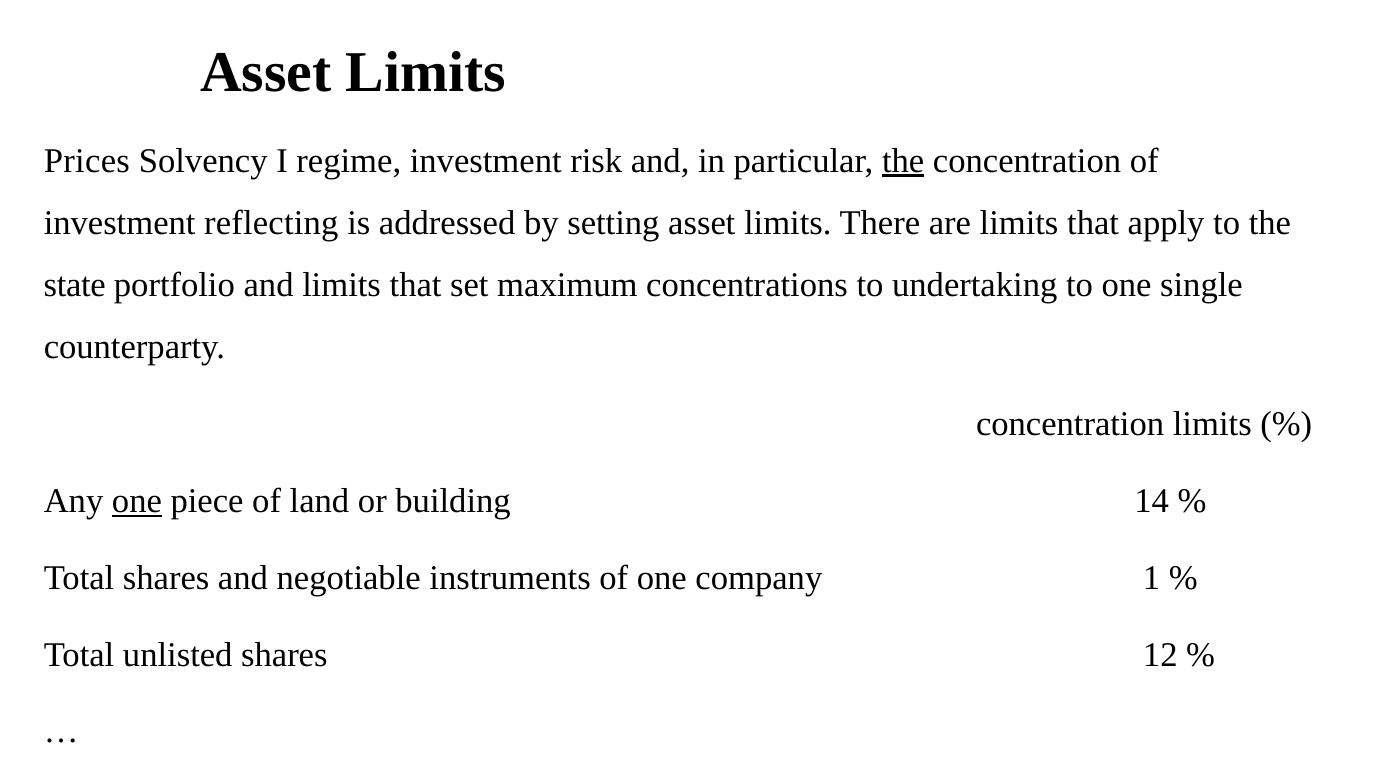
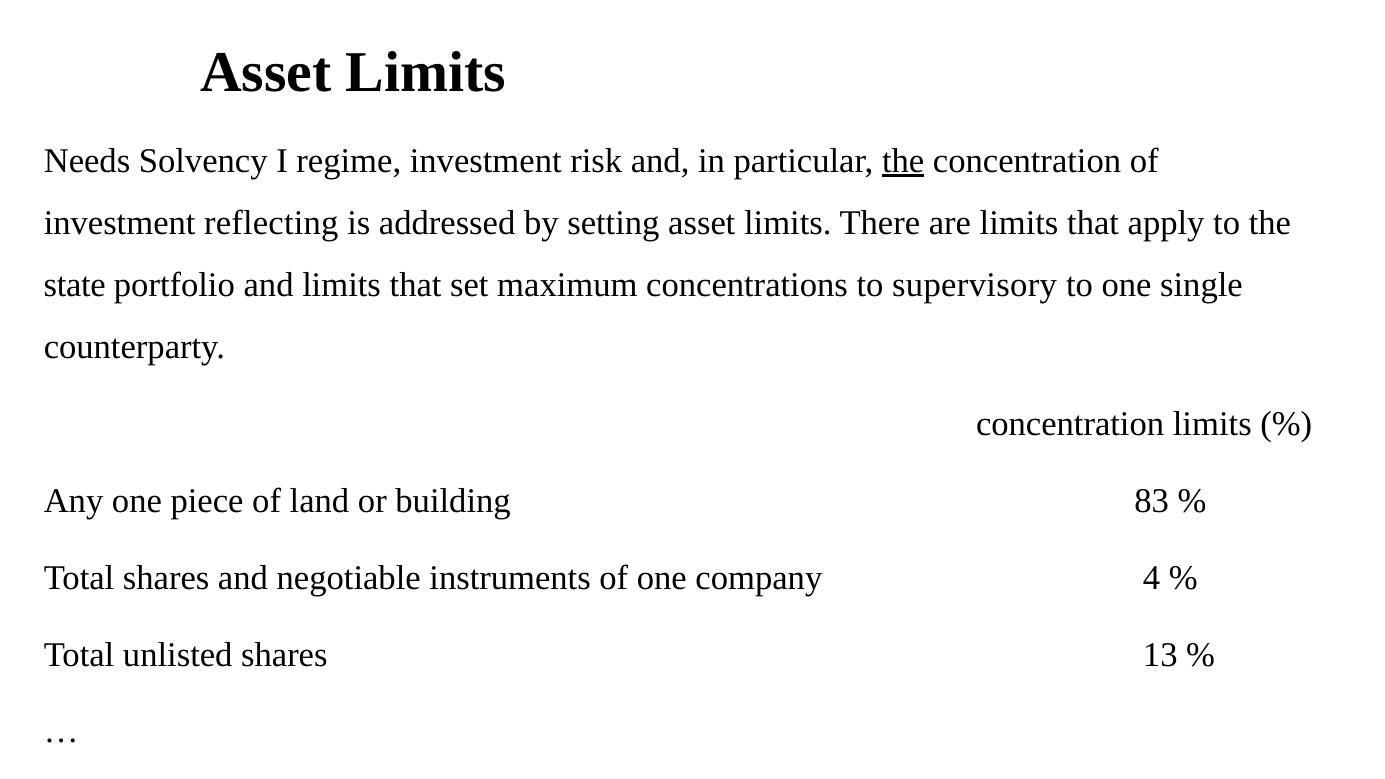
Prices: Prices -> Needs (87, 161)
undertaking: undertaking -> supervisory (975, 285)
one underline: present -> none (137, 501)
14: 14 -> 83 (1152, 501)
1: 1 -> 4 (1152, 578)
12: 12 -> 13 (1160, 655)
